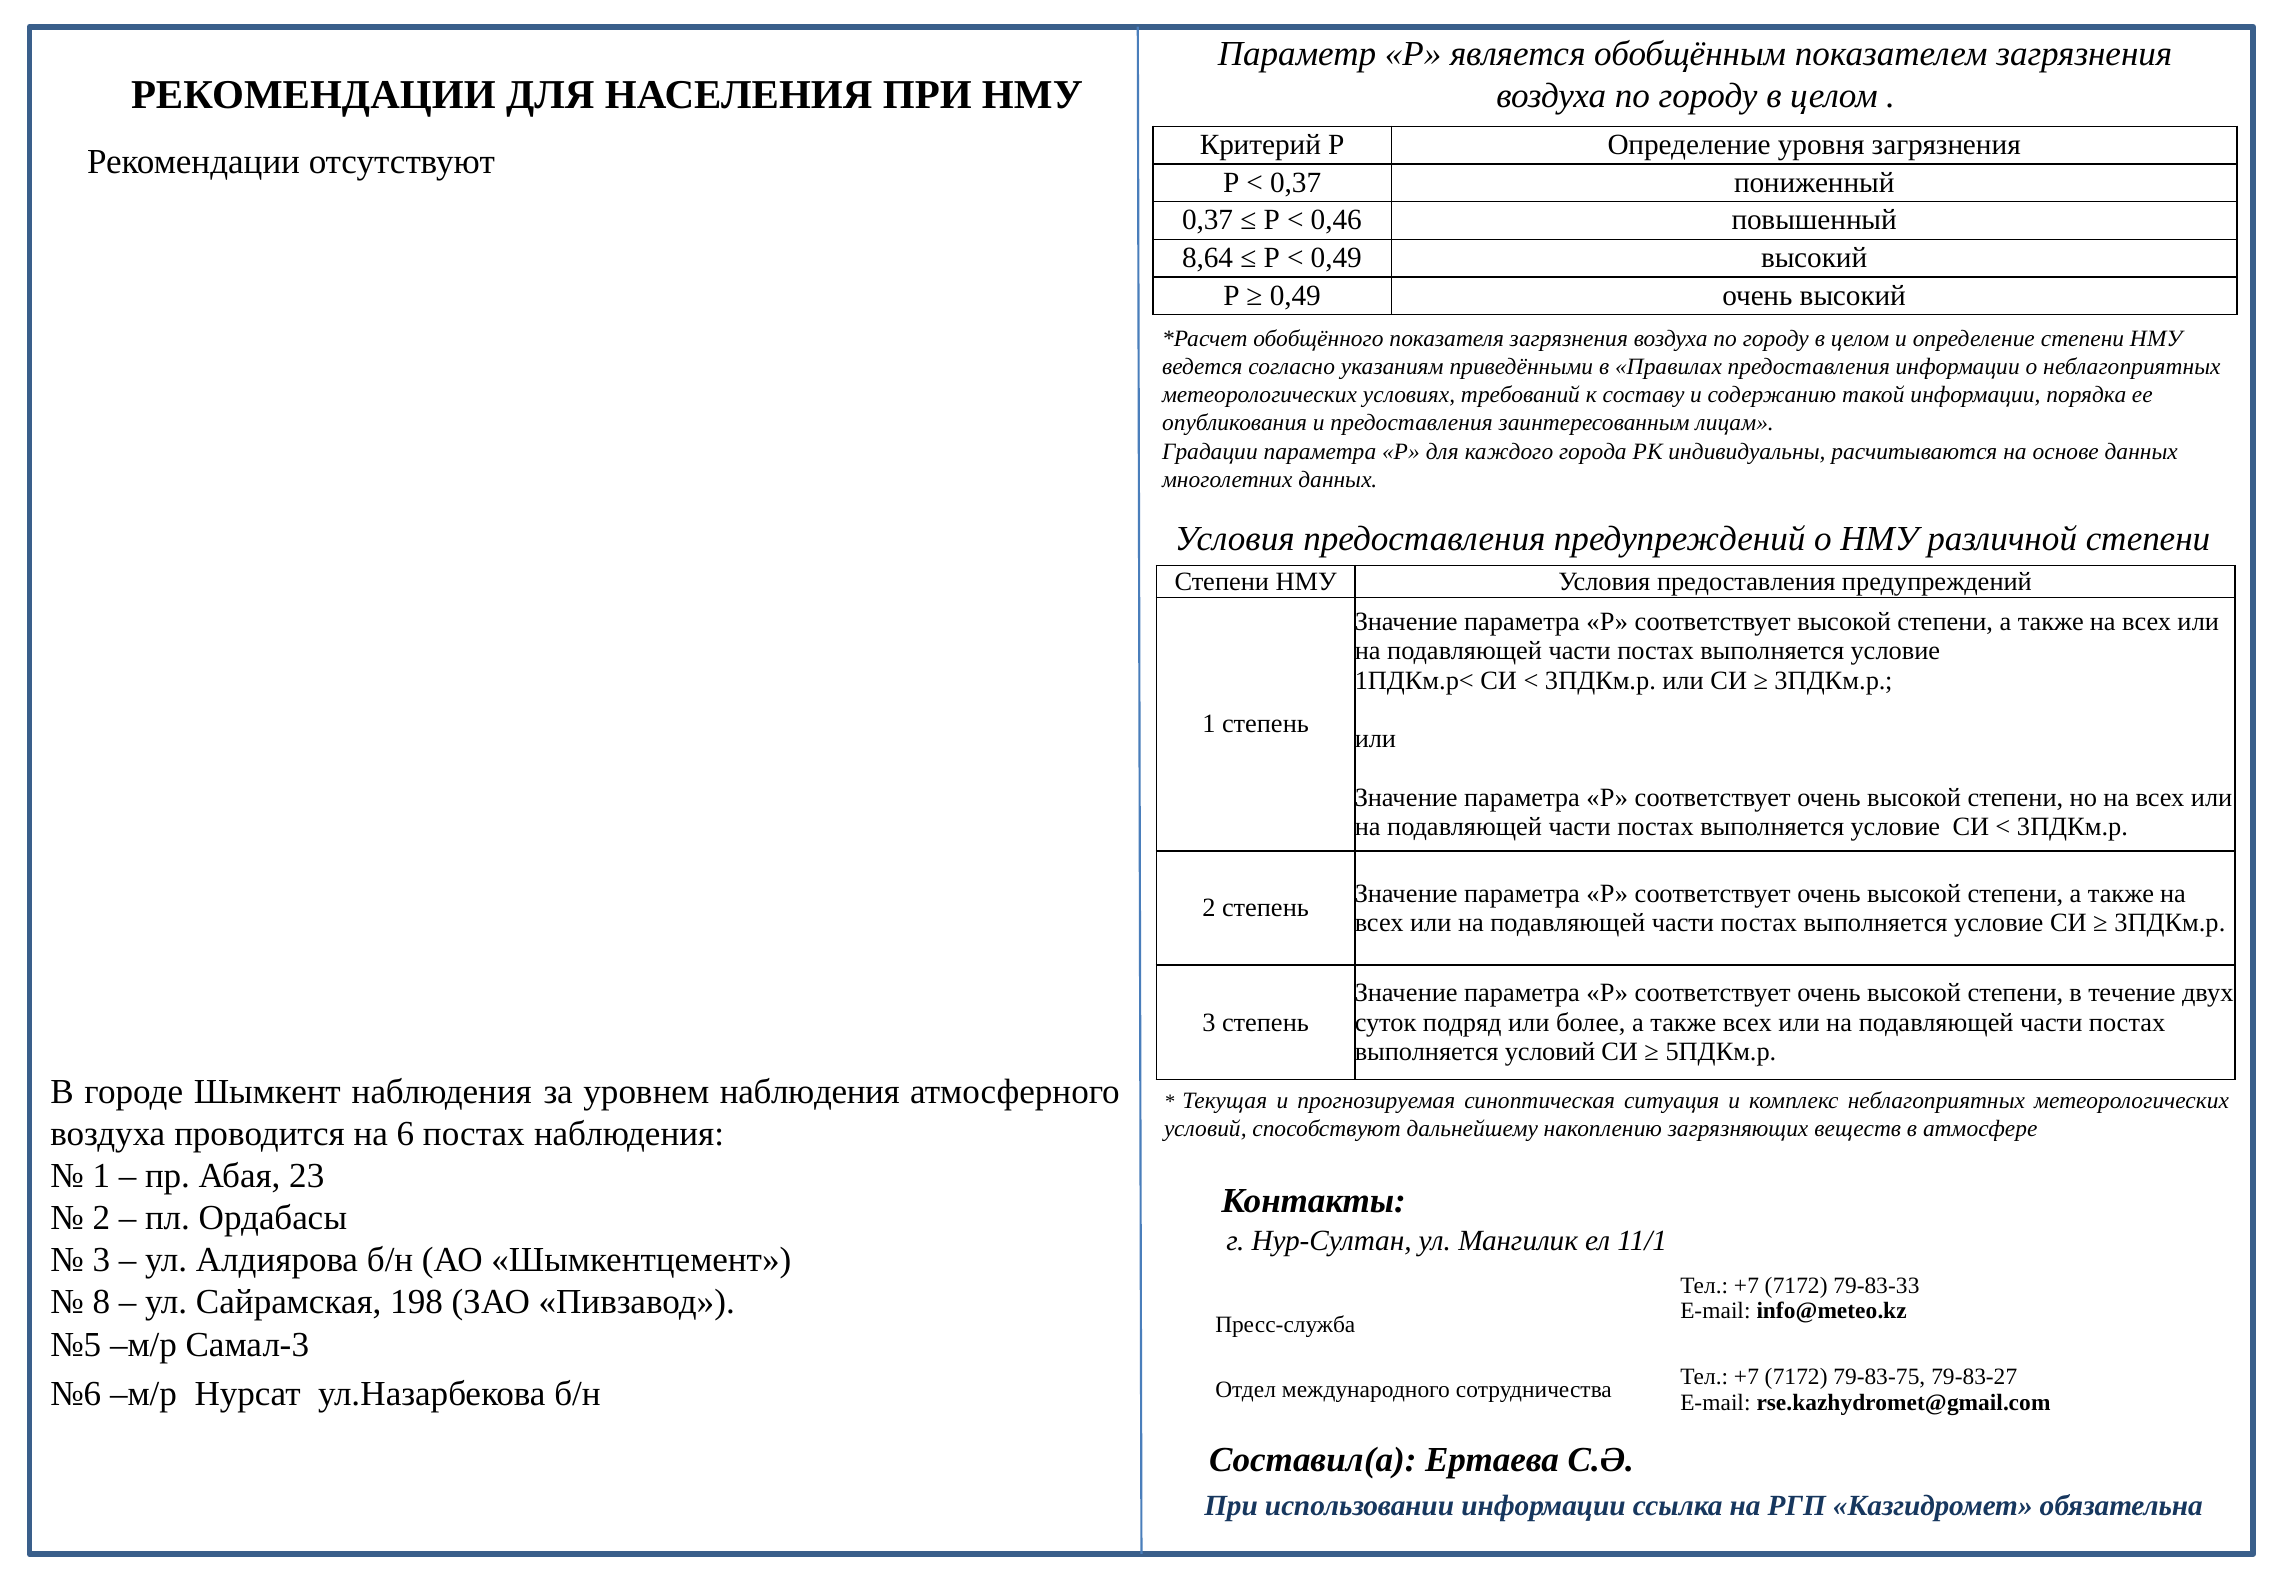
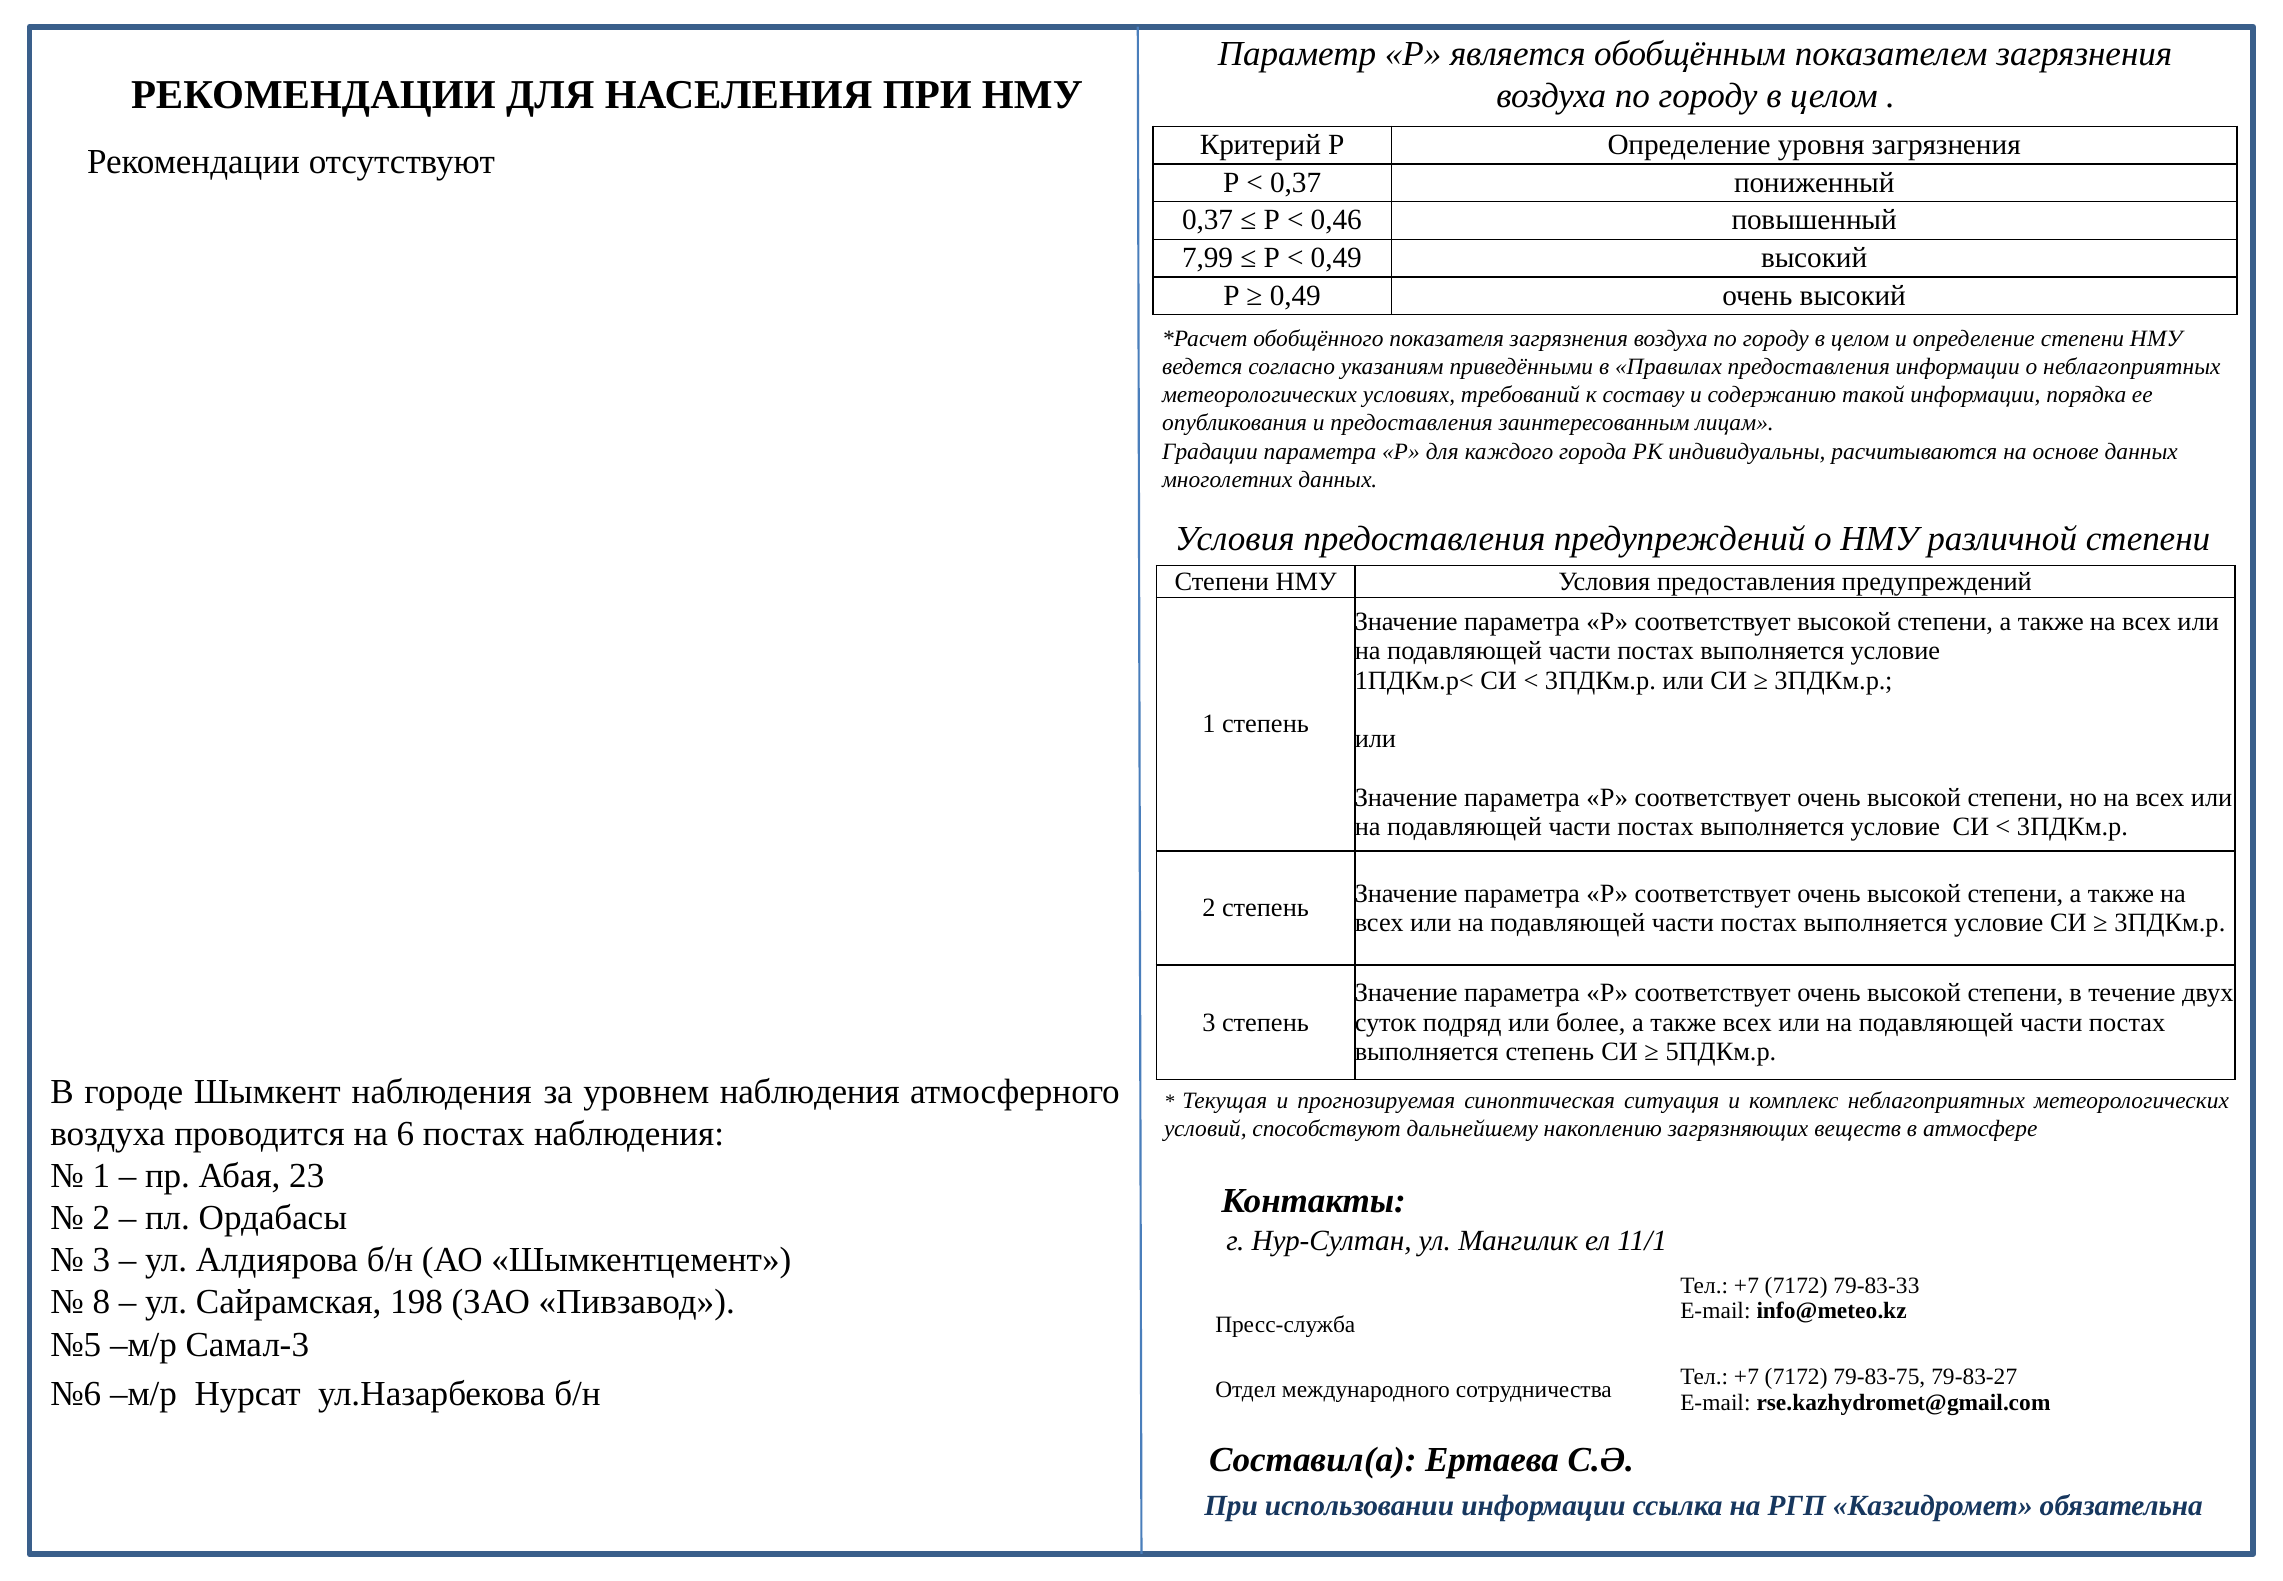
8,64: 8,64 -> 7,99 (1208, 258)
выполняется условий: условий -> степень (1550, 1051)
